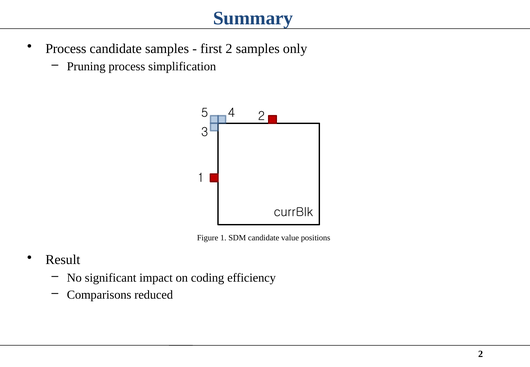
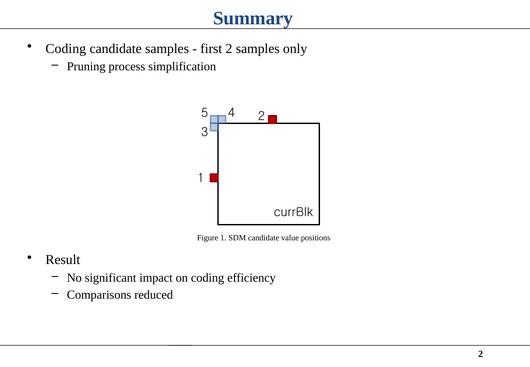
Process: Process -> Coding (66, 49)
